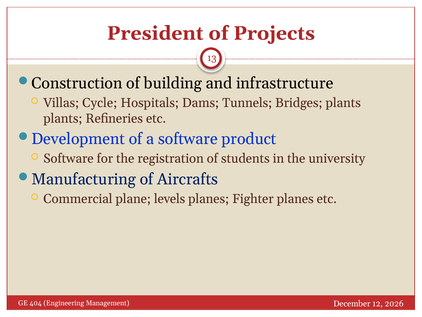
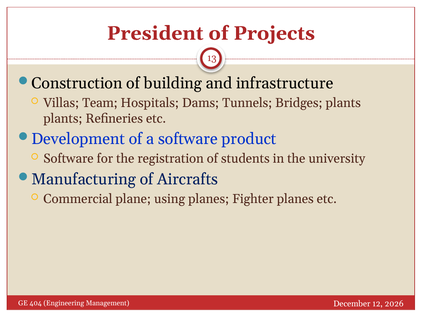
Cycle: Cycle -> Team (100, 103)
levels: levels -> using (170, 199)
